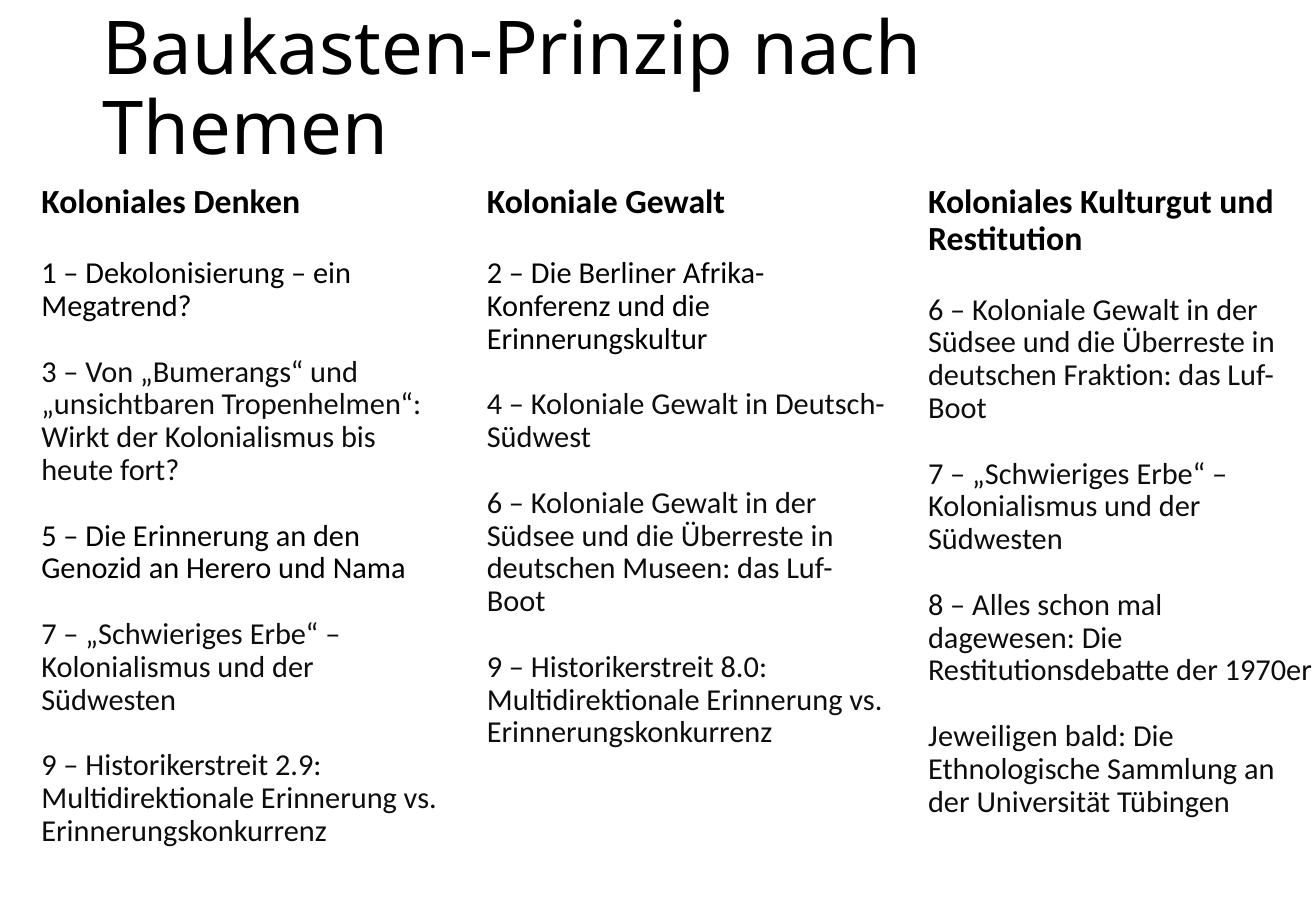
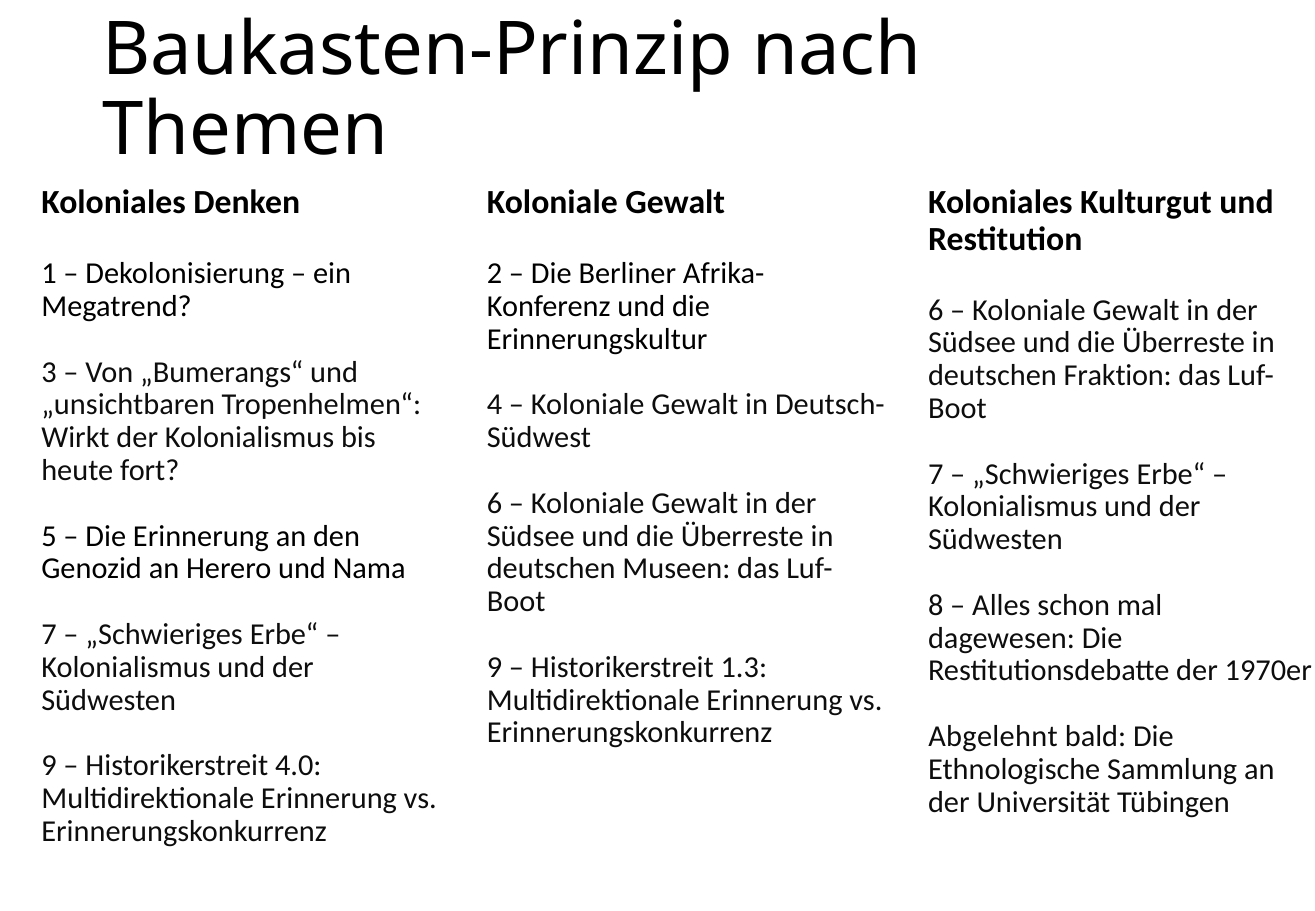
8.0: 8.0 -> 1.3 (744, 667)
Jeweiligen: Jeweiligen -> Abgelehnt (993, 736)
2.9: 2.9 -> 4.0 (298, 765)
